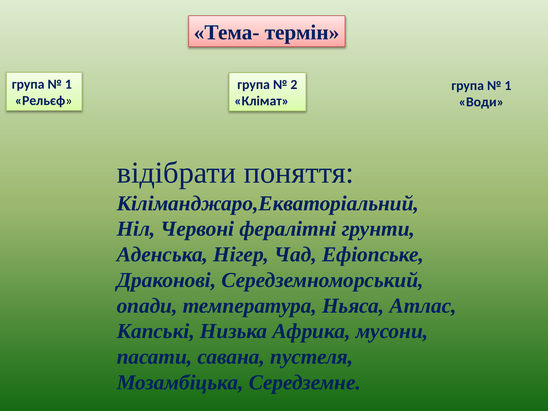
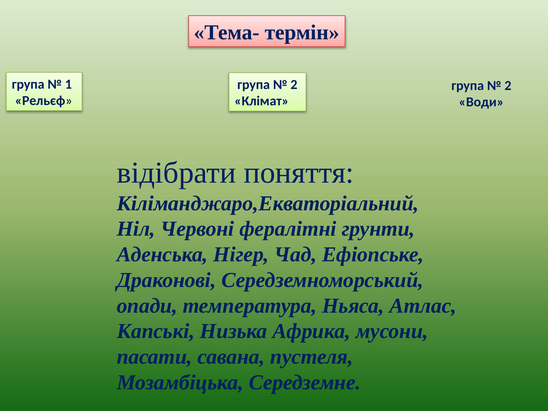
1: 1 -> 2 (508, 86)
